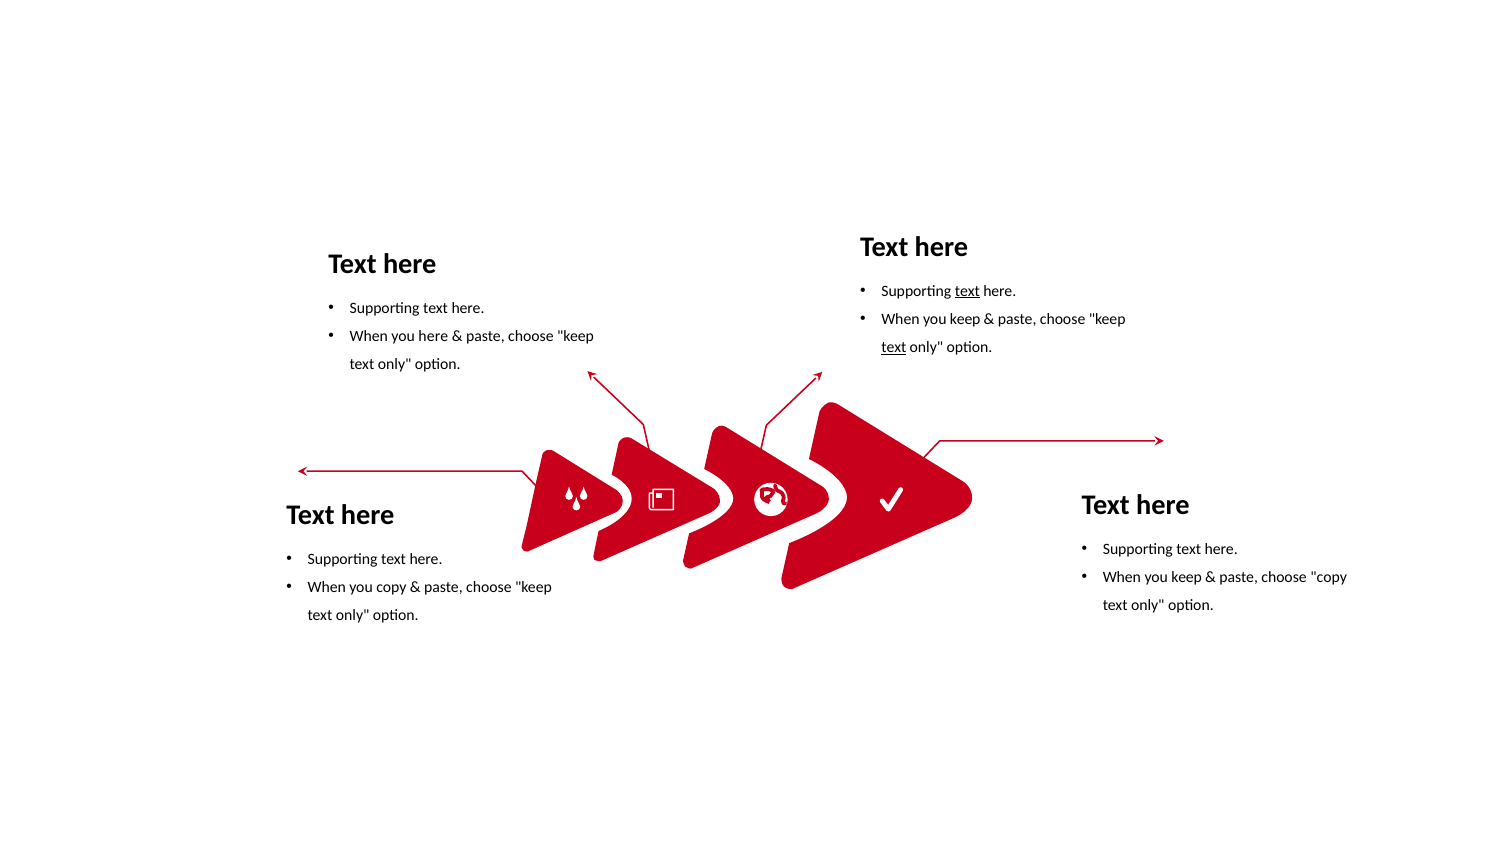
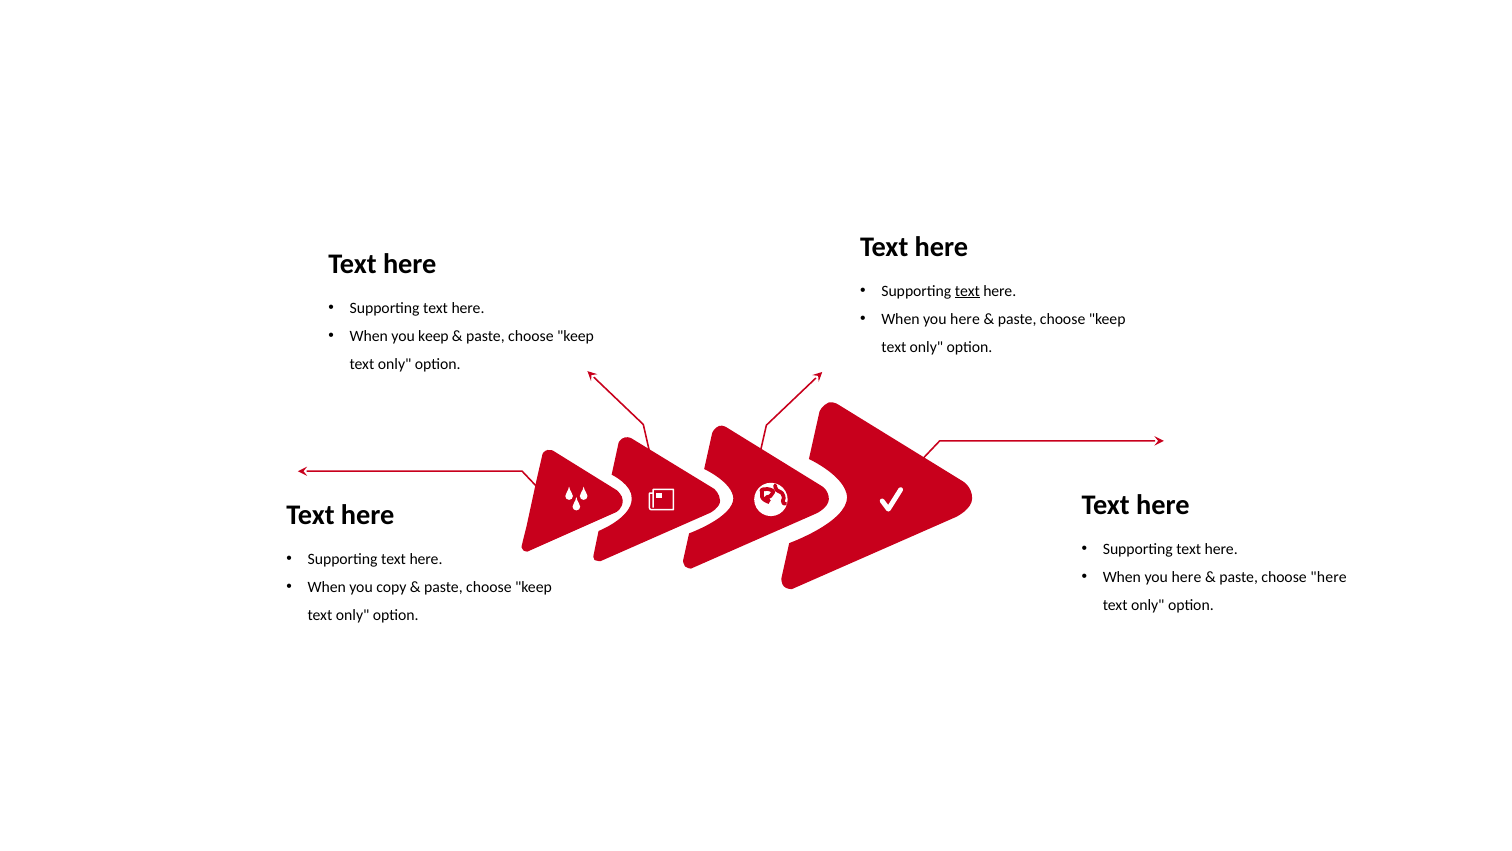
keep: keep -> here (965, 319)
you here: here -> keep (433, 336)
text underline: present -> none (894, 347)
keep: keep -> here (1186, 577)
choose copy: copy -> here (1329, 577)
